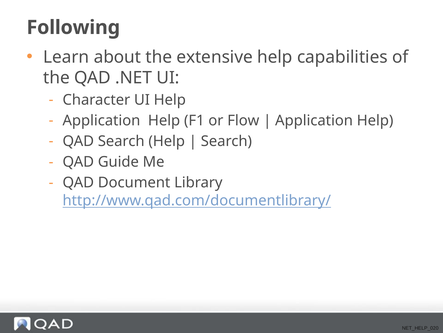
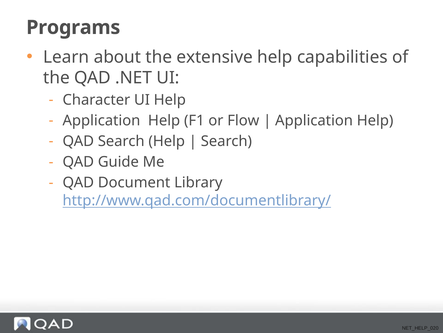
Following: Following -> Programs (73, 27)
